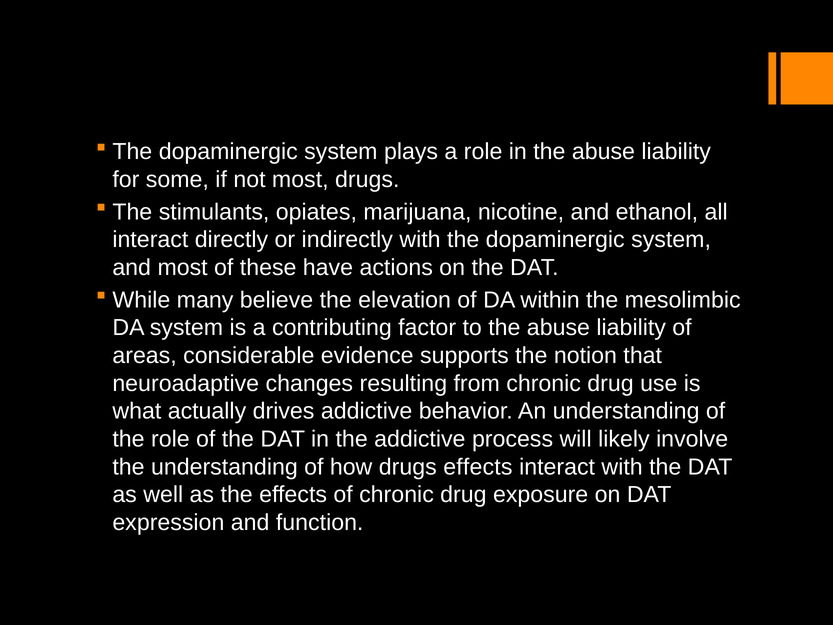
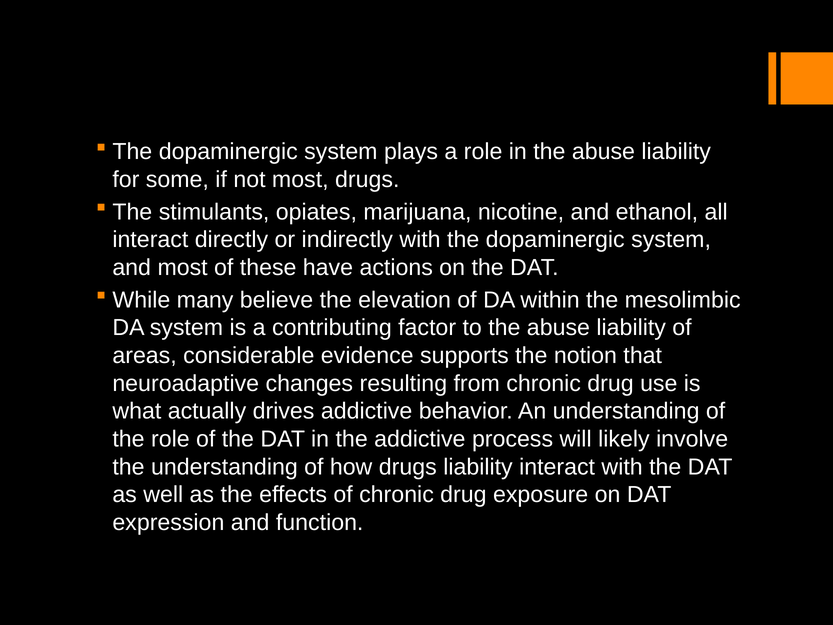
drugs effects: effects -> liability (478, 467)
